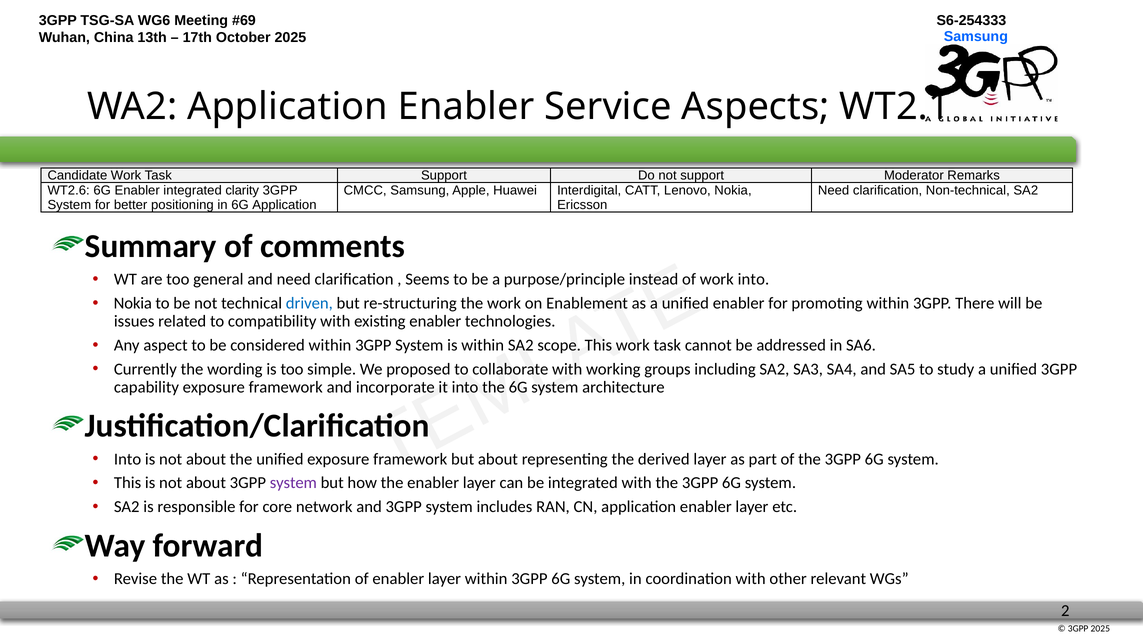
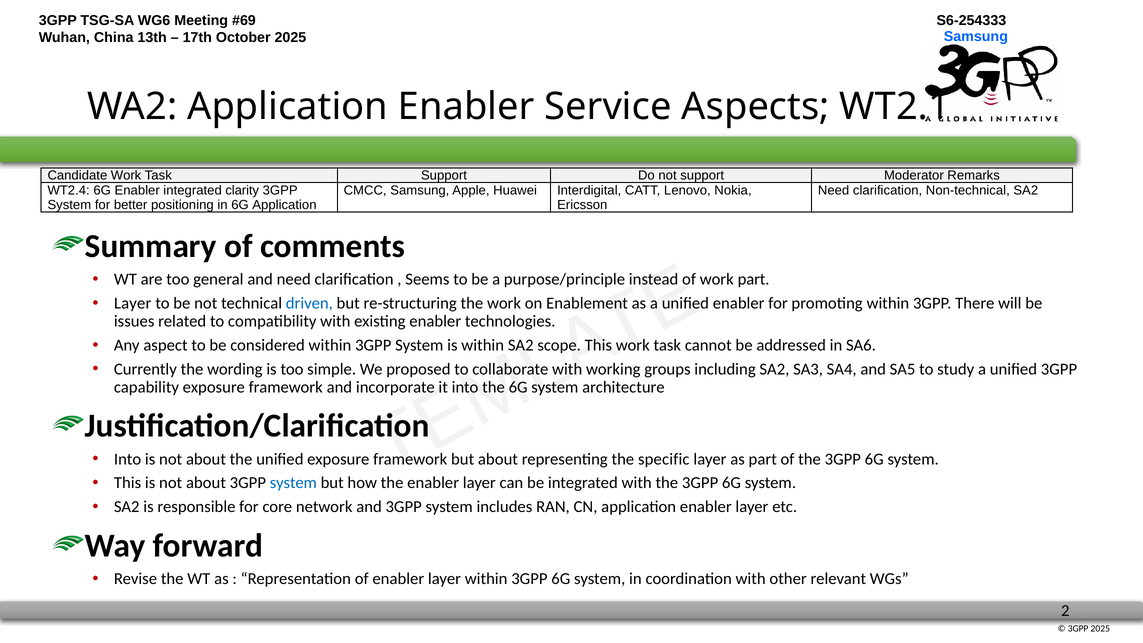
WT2.6: WT2.6 -> WT2.4 (69, 190)
into: into -> part (754, 279)
Nokia: Nokia -> Layer (133, 303)
derived: derived -> specific (664, 459)
system colour: purple -> blue (293, 483)
